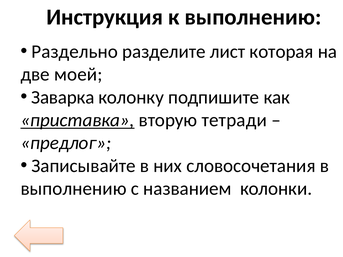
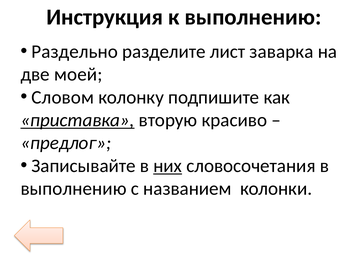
которая: которая -> заварка (281, 52)
Заварка: Заварка -> Словом (63, 97)
тетради: тетради -> красиво (234, 120)
них underline: none -> present (168, 166)
